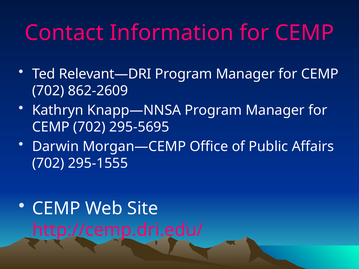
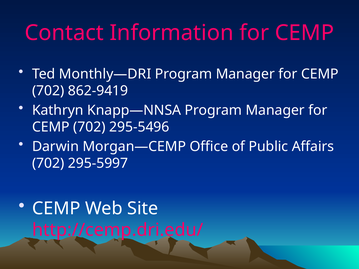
Relevant—DRI: Relevant—DRI -> Monthly—DRI (105, 74)
862-2609: 862-2609 -> 862-9419 (98, 91)
295-5695: 295-5695 -> 295-5496 (139, 127)
295-1555: 295-1555 -> 295-5997 (98, 163)
